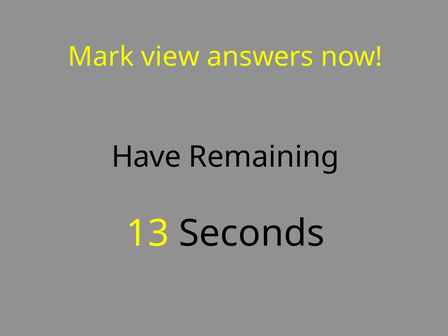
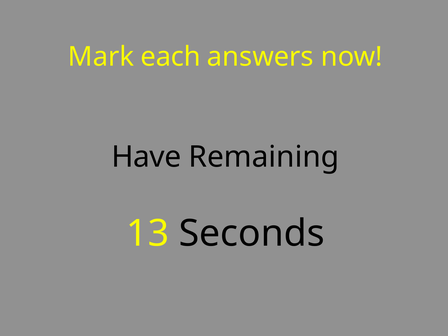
view: view -> each (171, 57)
